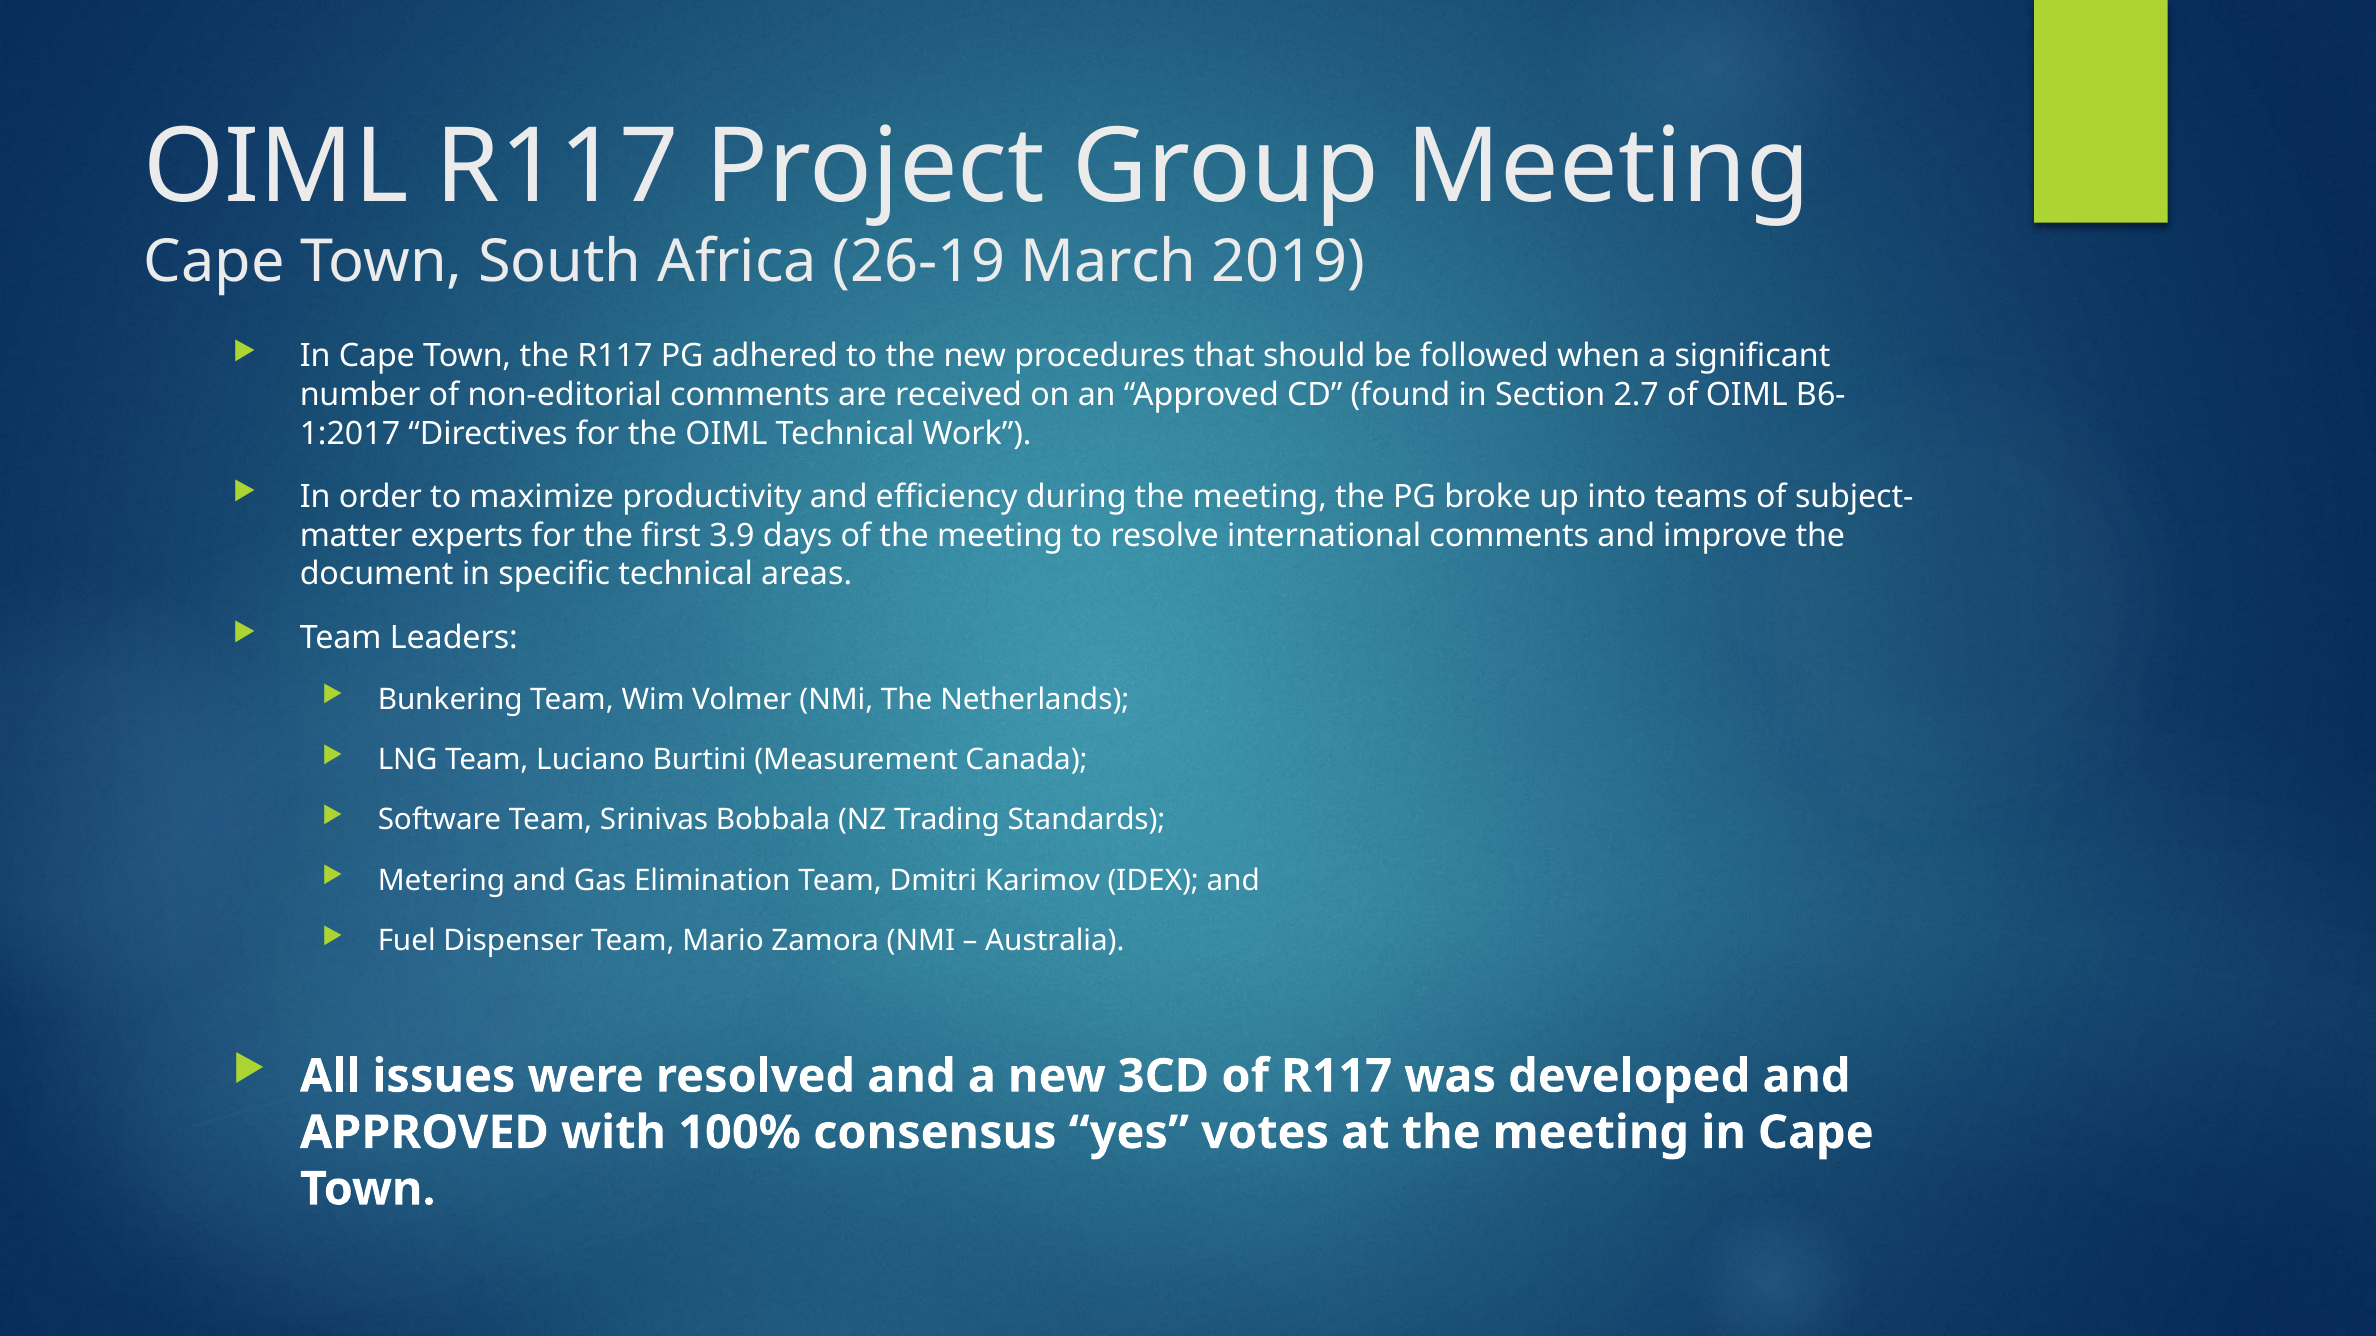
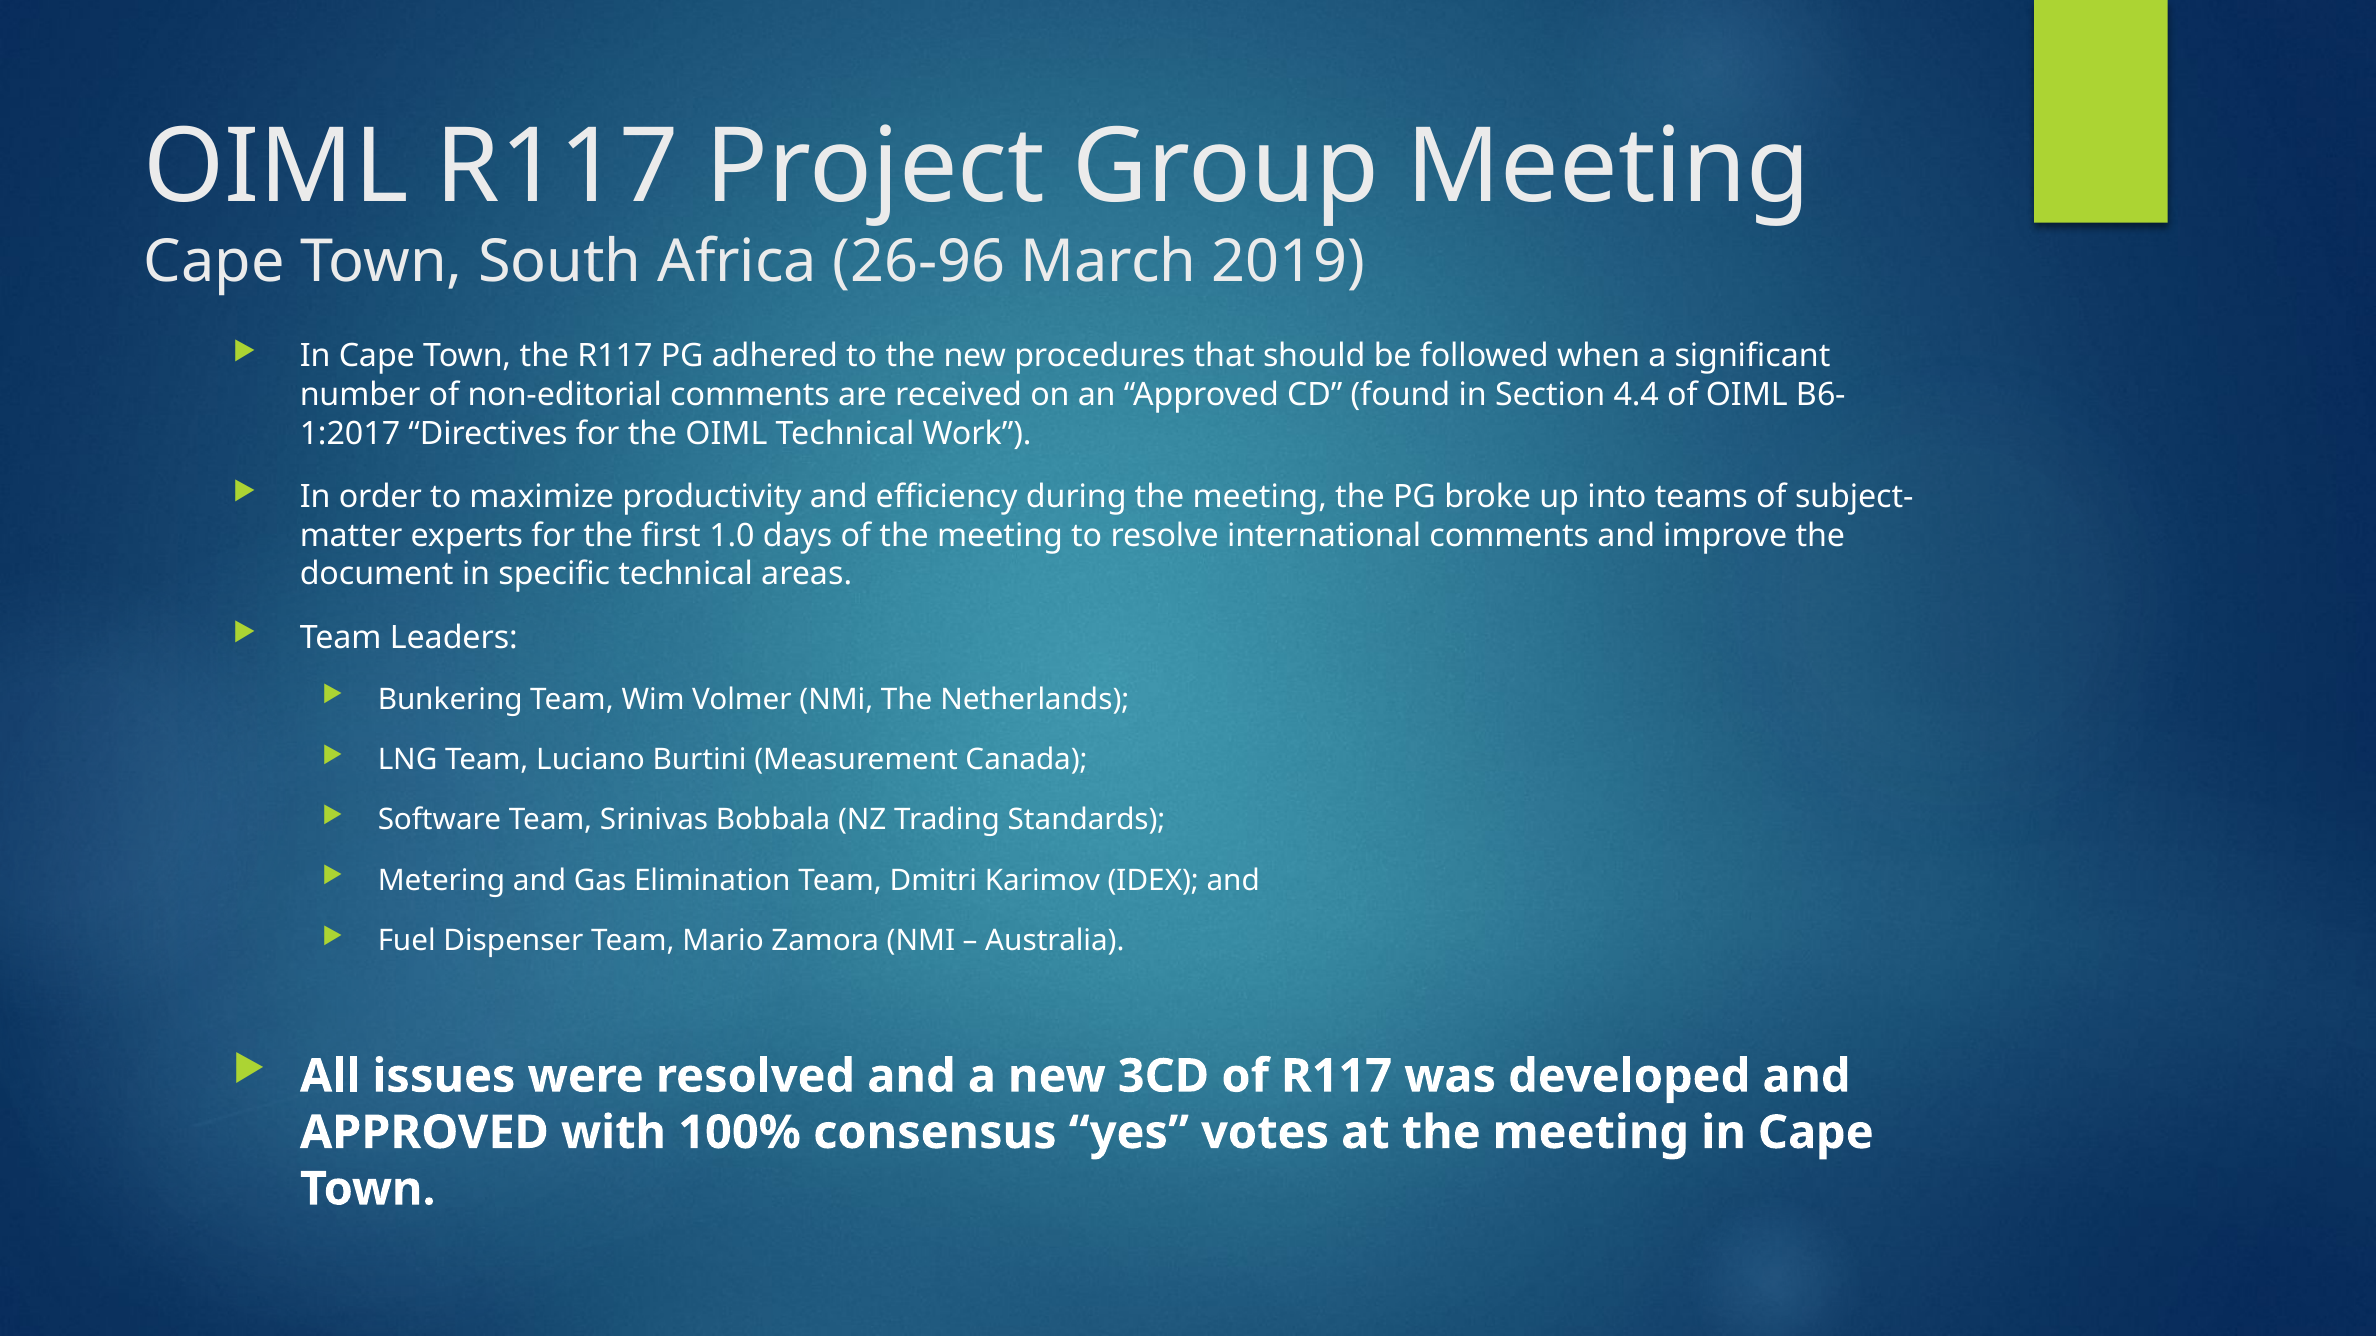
26-19: 26-19 -> 26-96 (919, 262)
2.7: 2.7 -> 4.4 (1636, 395)
3.9: 3.9 -> 1.0 (732, 536)
